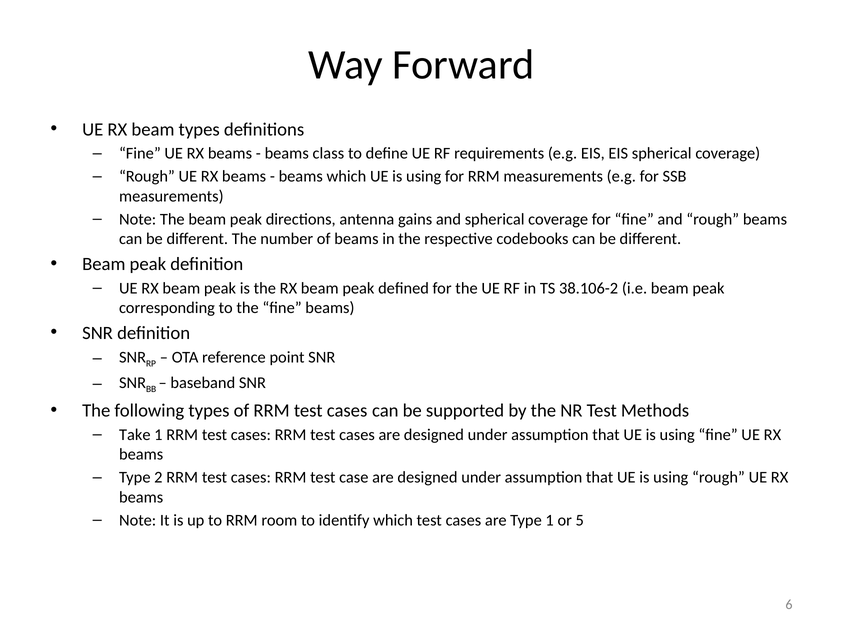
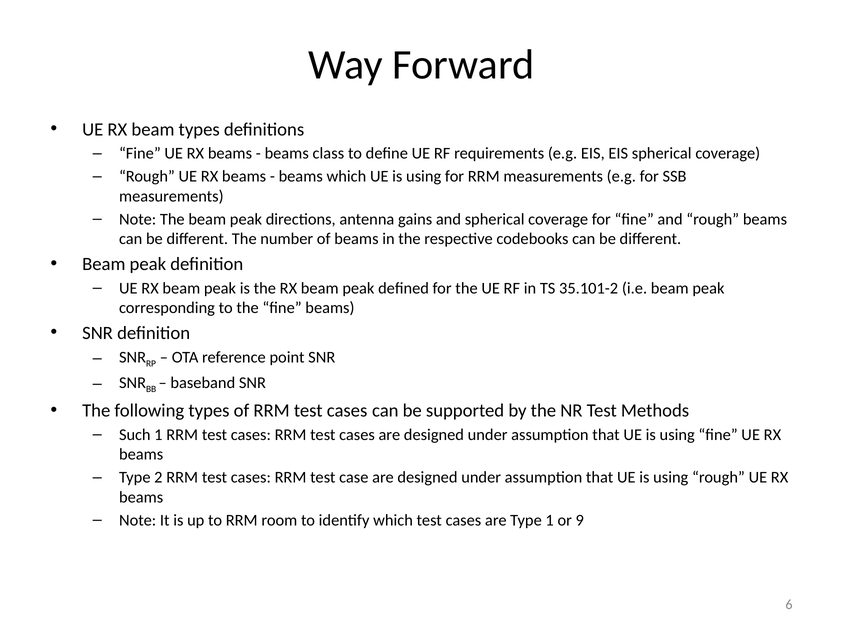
38.106-2: 38.106-2 -> 35.101-2 (589, 288)
Take: Take -> Such (135, 434)
5: 5 -> 9 (580, 520)
